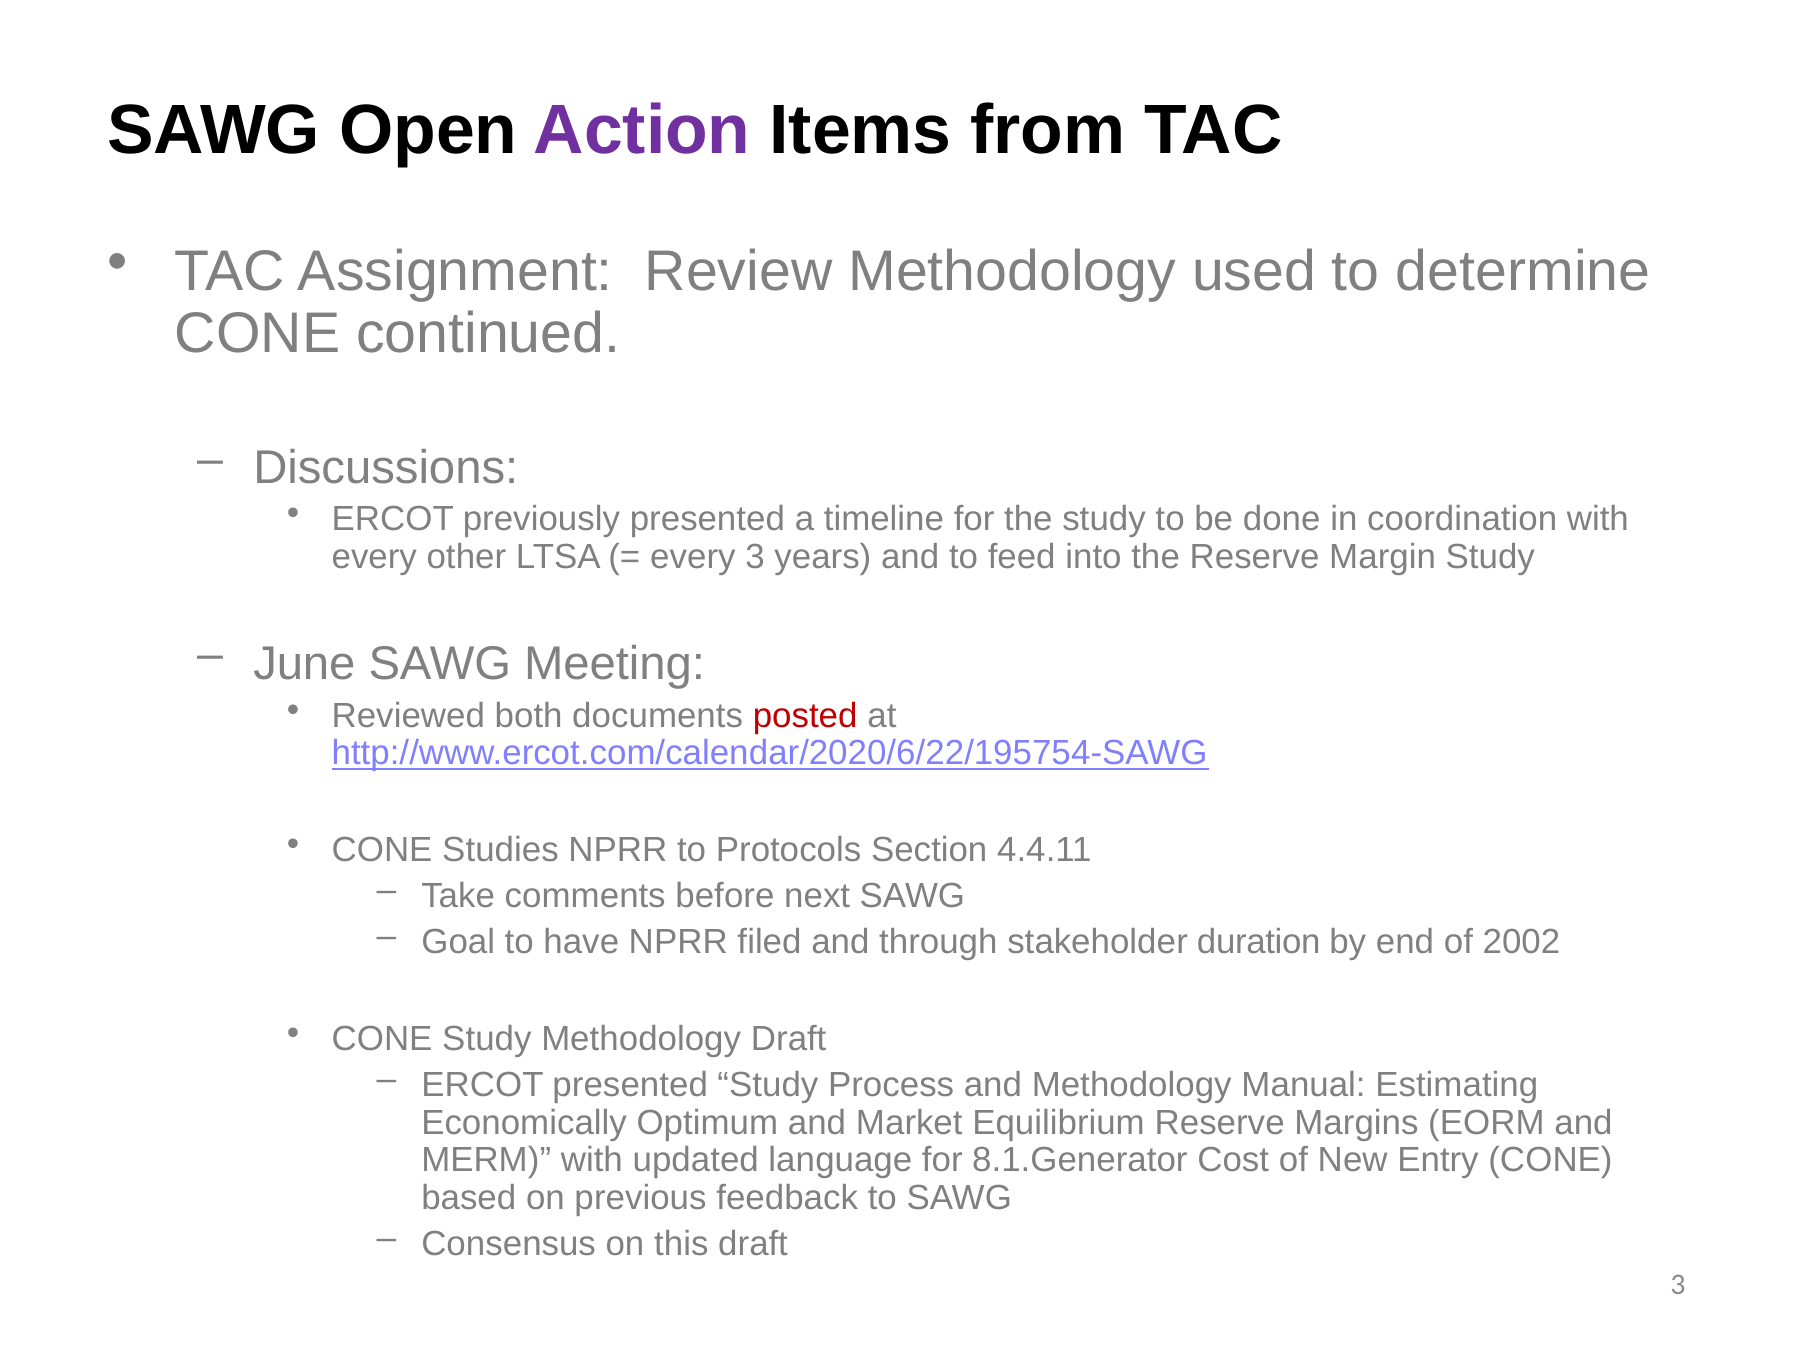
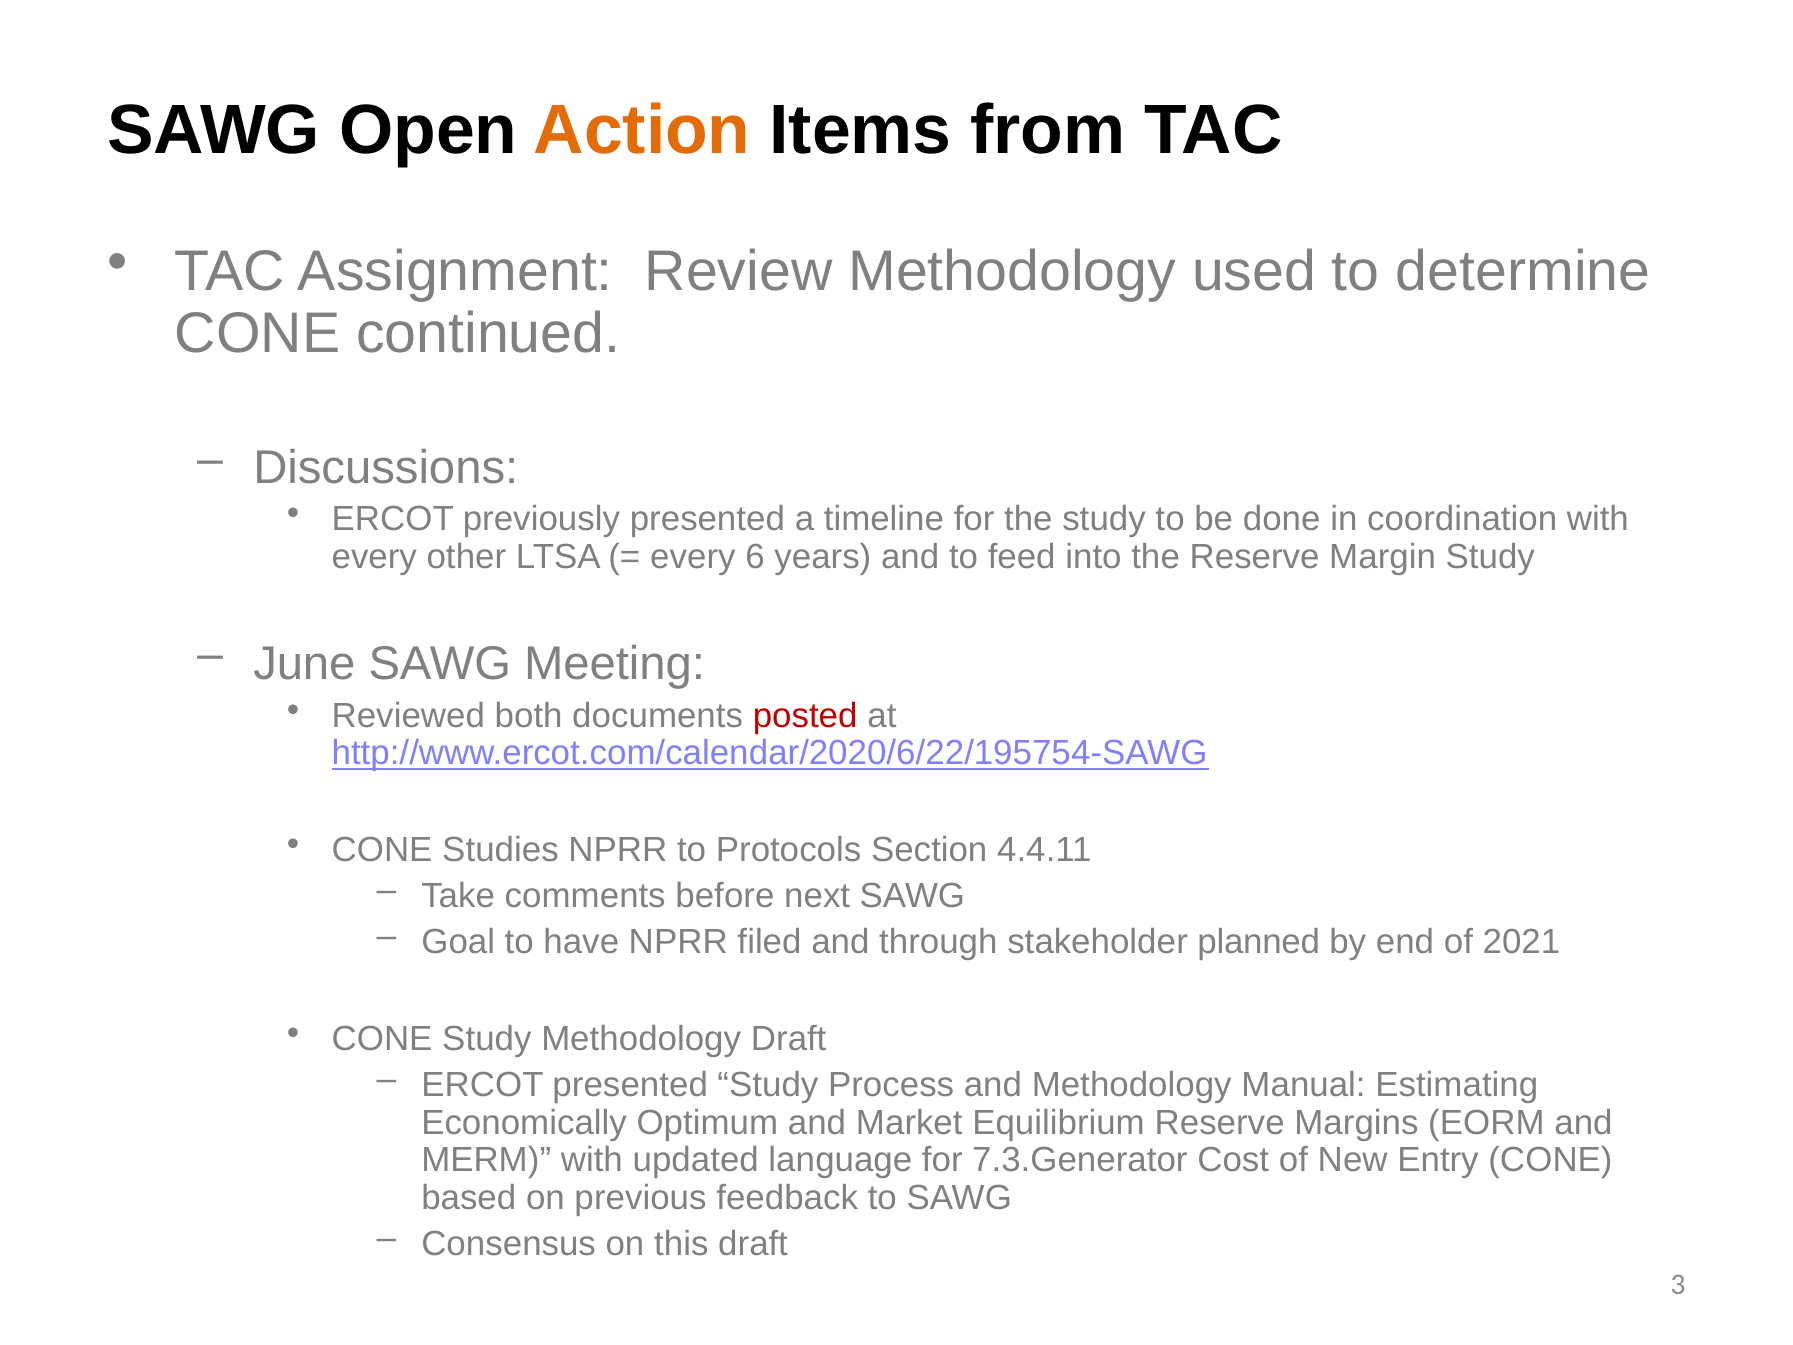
Action colour: purple -> orange (642, 130)
every 3: 3 -> 6 (755, 556)
duration: duration -> planned (1259, 942)
2002: 2002 -> 2021 (1521, 942)
8.1.Generator: 8.1.Generator -> 7.3.Generator (1080, 1160)
